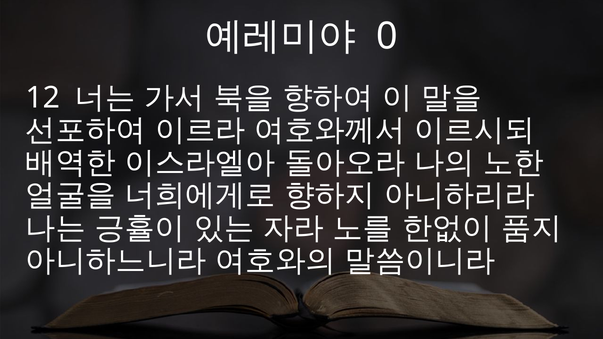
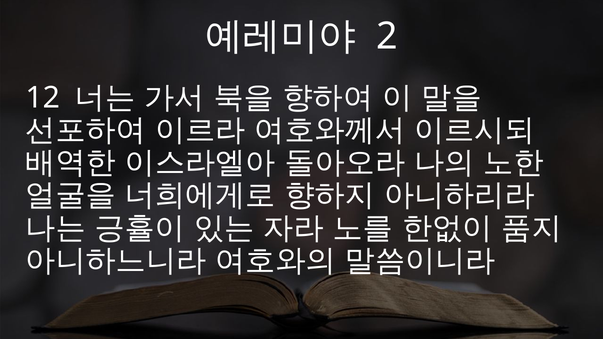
0: 0 -> 2 (387, 36)
